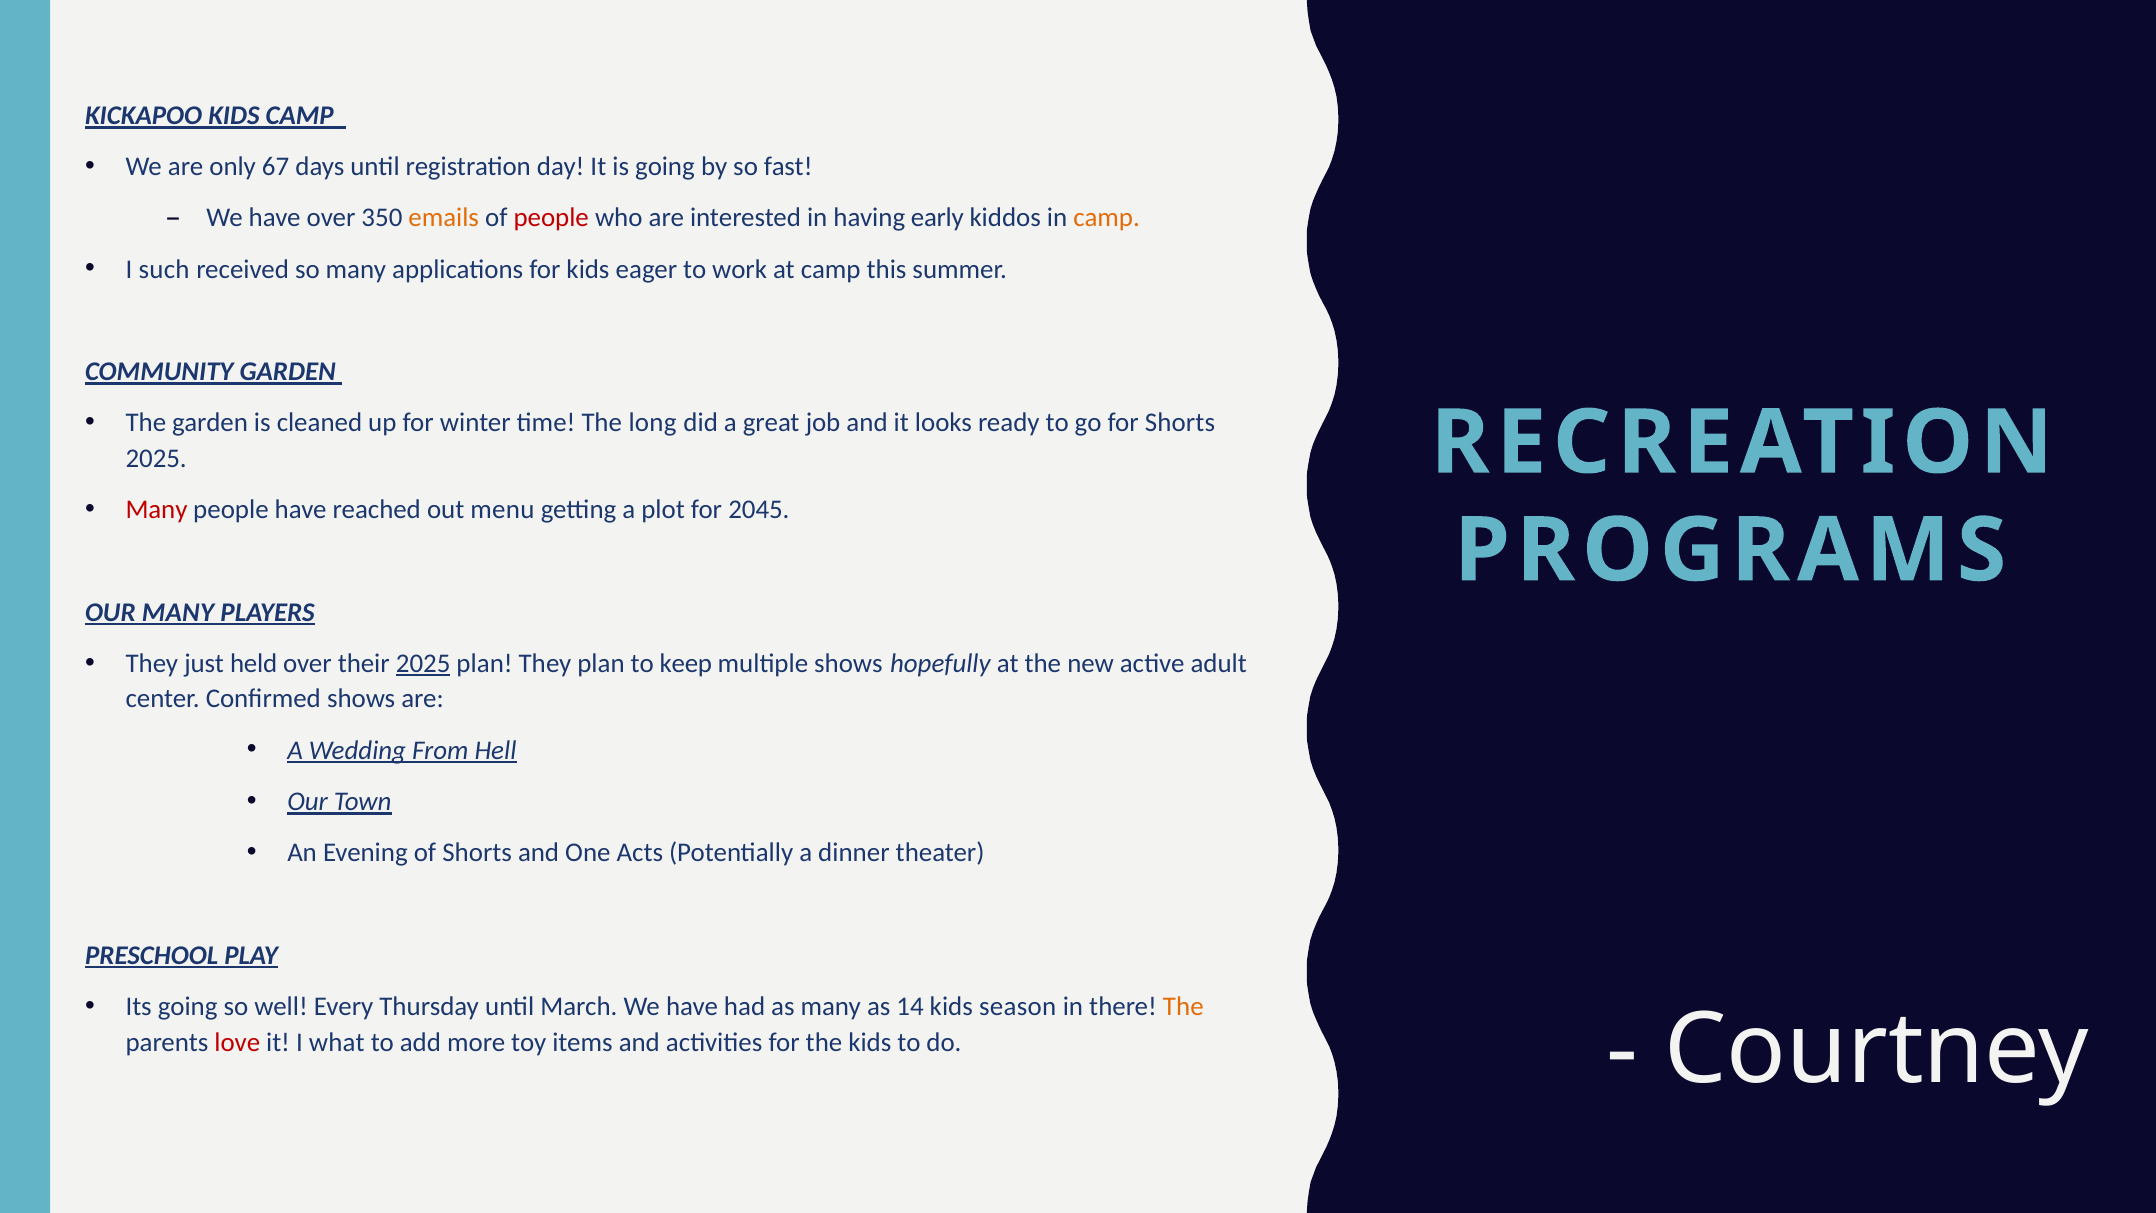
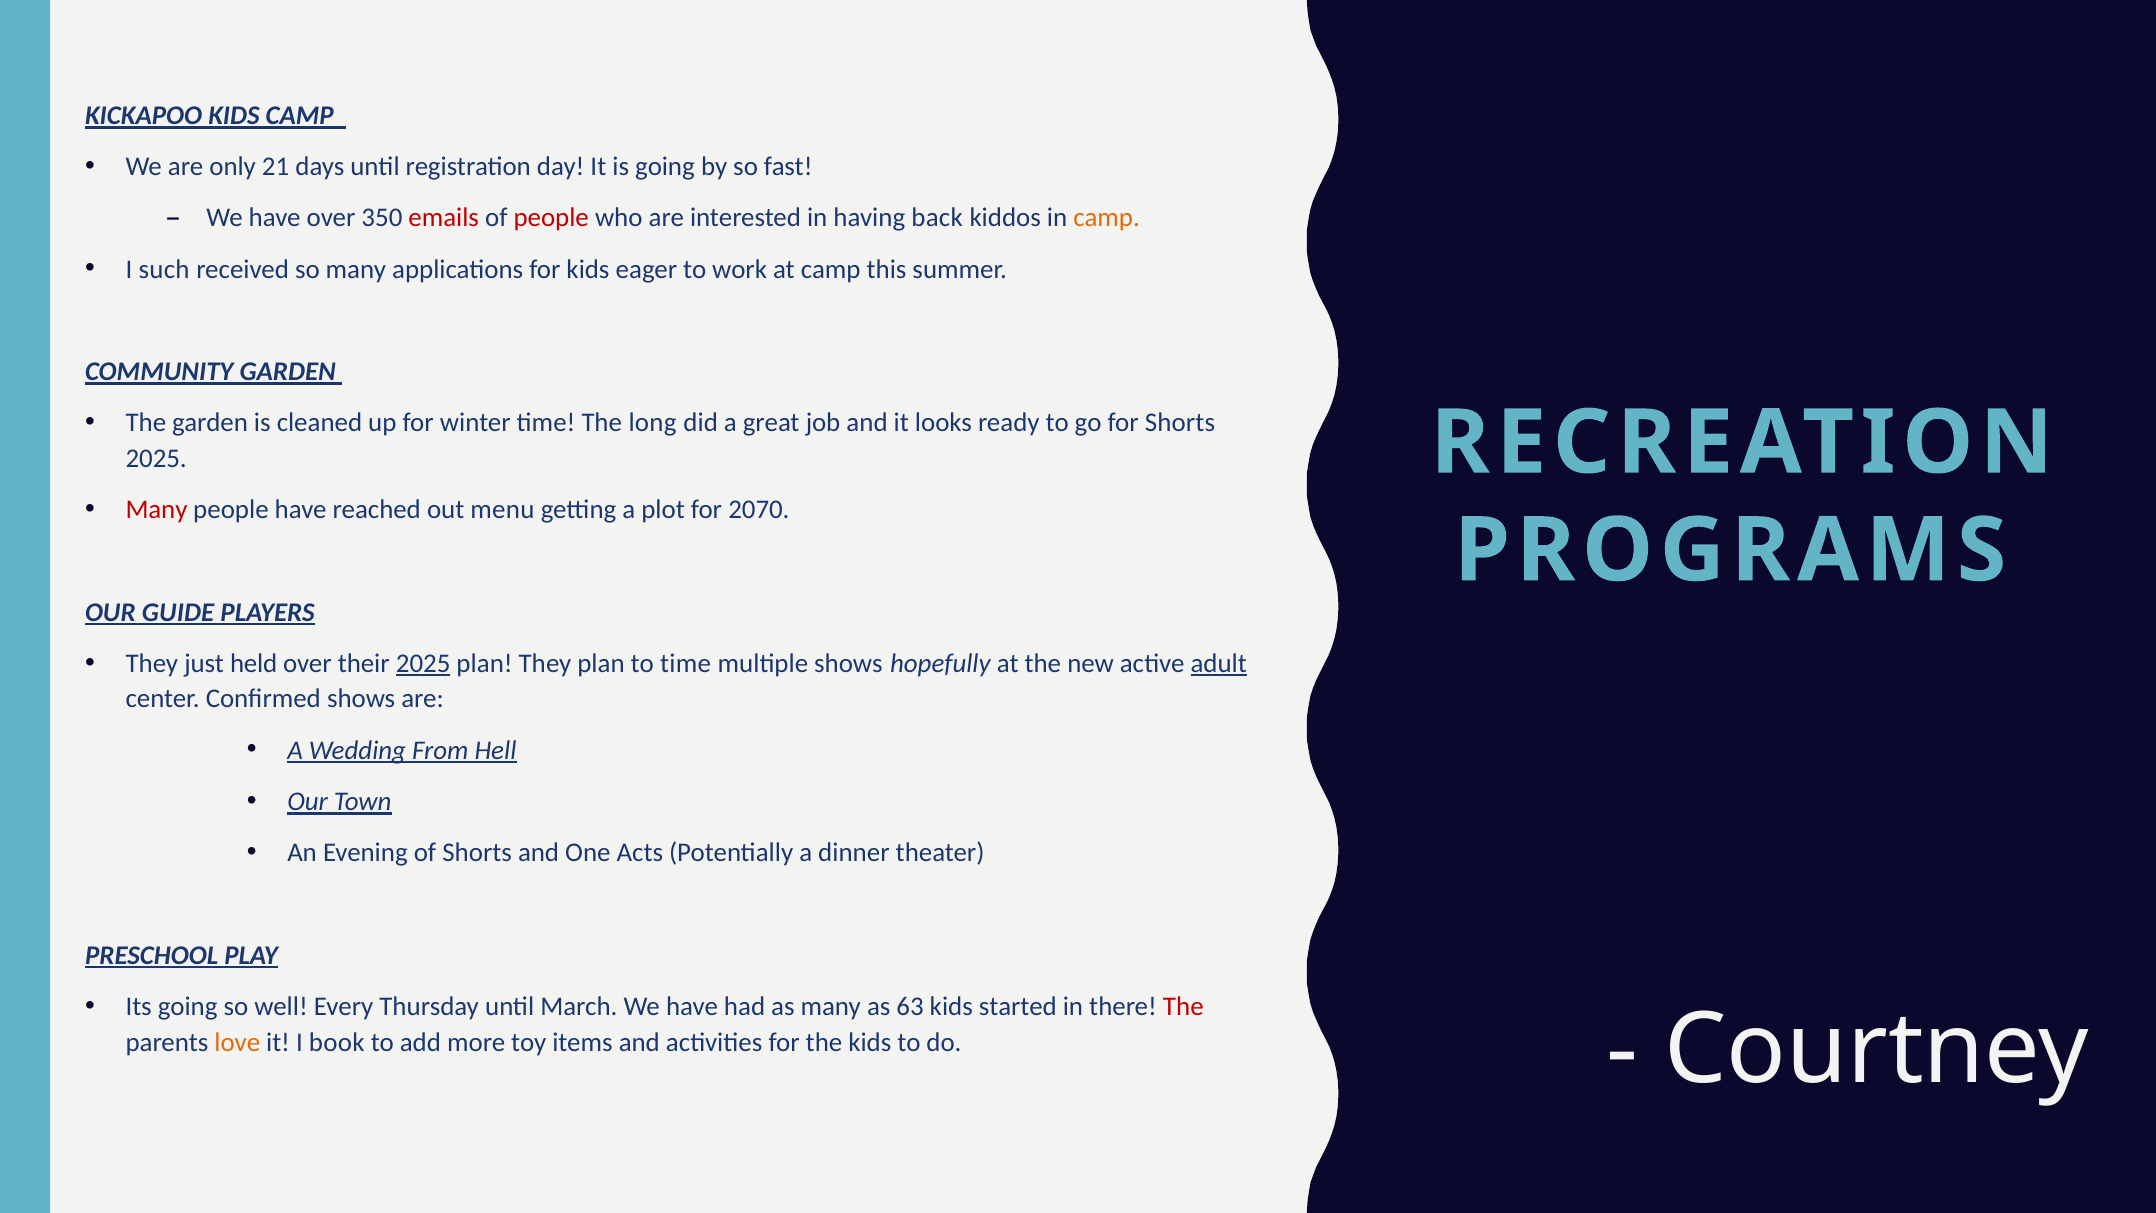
67: 67 -> 21 (276, 167)
emails colour: orange -> red (444, 218)
early: early -> back (937, 218)
2045: 2045 -> 2070 (759, 510)
OUR MANY: MANY -> GUIDE (178, 612)
to keep: keep -> time (686, 663)
adult underline: none -> present (1219, 663)
14: 14 -> 63 (910, 1006)
season: season -> started (1018, 1006)
The colour: orange -> red (1183, 1006)
love colour: red -> orange (237, 1042)
what: what -> book (337, 1042)
